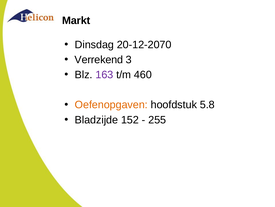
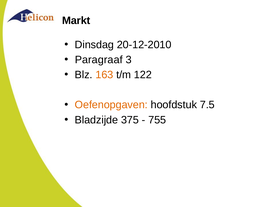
20-12-2070: 20-12-2070 -> 20-12-2010 (144, 45)
Verrekend: Verrekend -> Paragraaf (99, 60)
163 colour: purple -> orange (104, 74)
460: 460 -> 122 (143, 74)
5.8: 5.8 -> 7.5 (207, 104)
152: 152 -> 375 (130, 119)
255: 255 -> 755 (157, 119)
